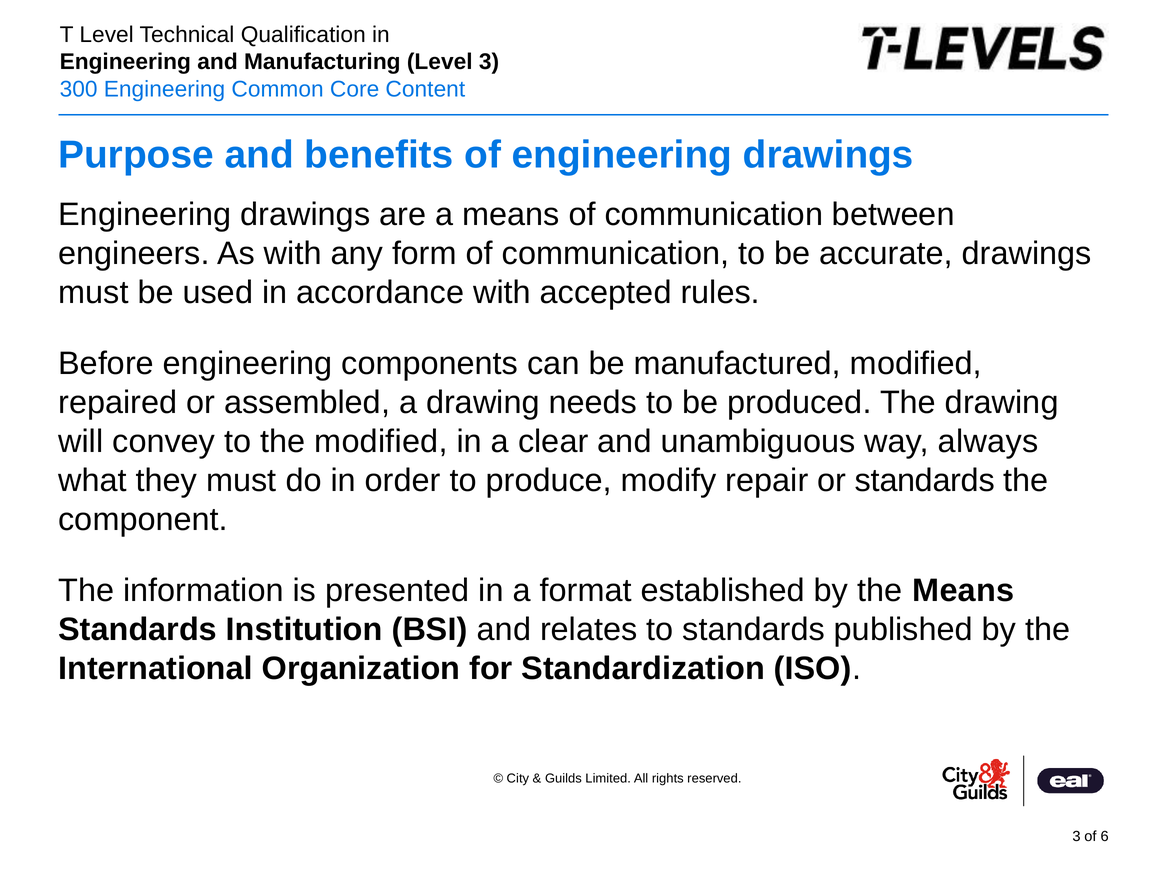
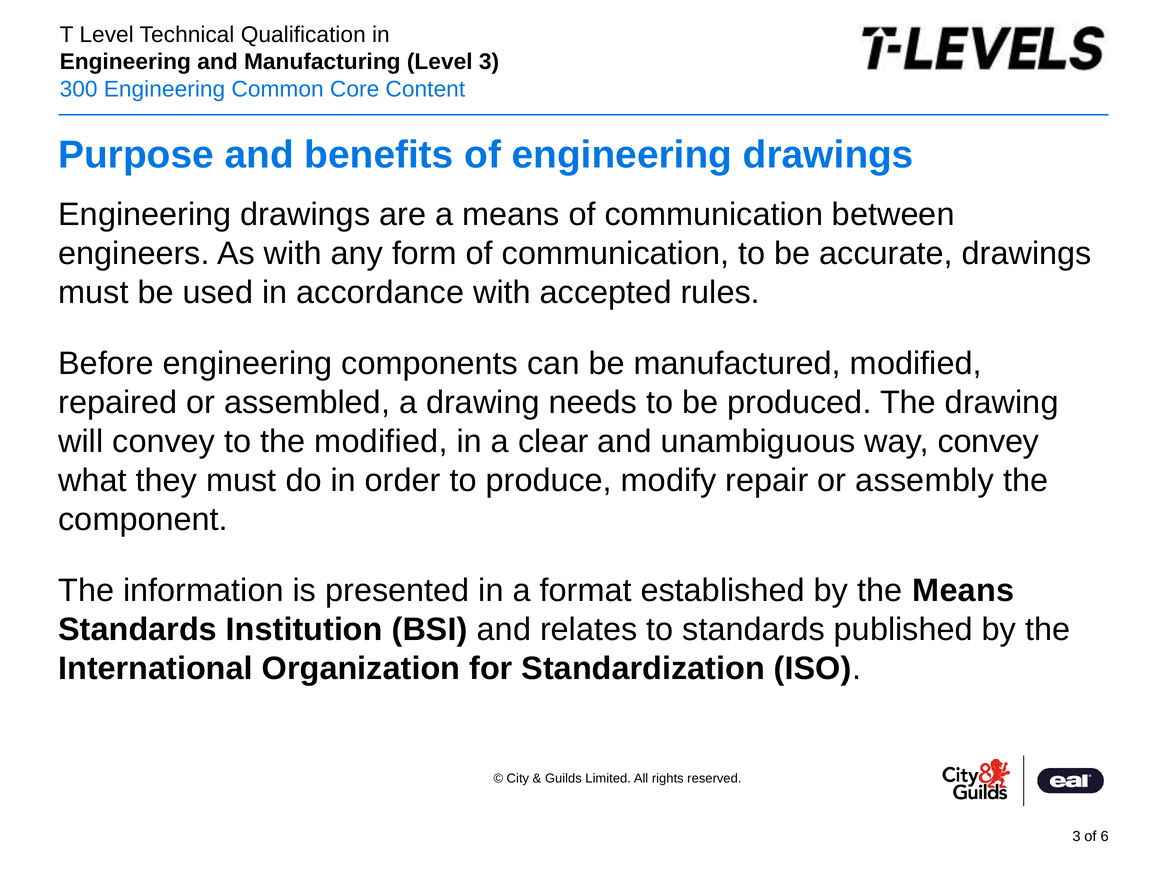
way always: always -> convey (988, 442)
or standards: standards -> assembly (925, 481)
